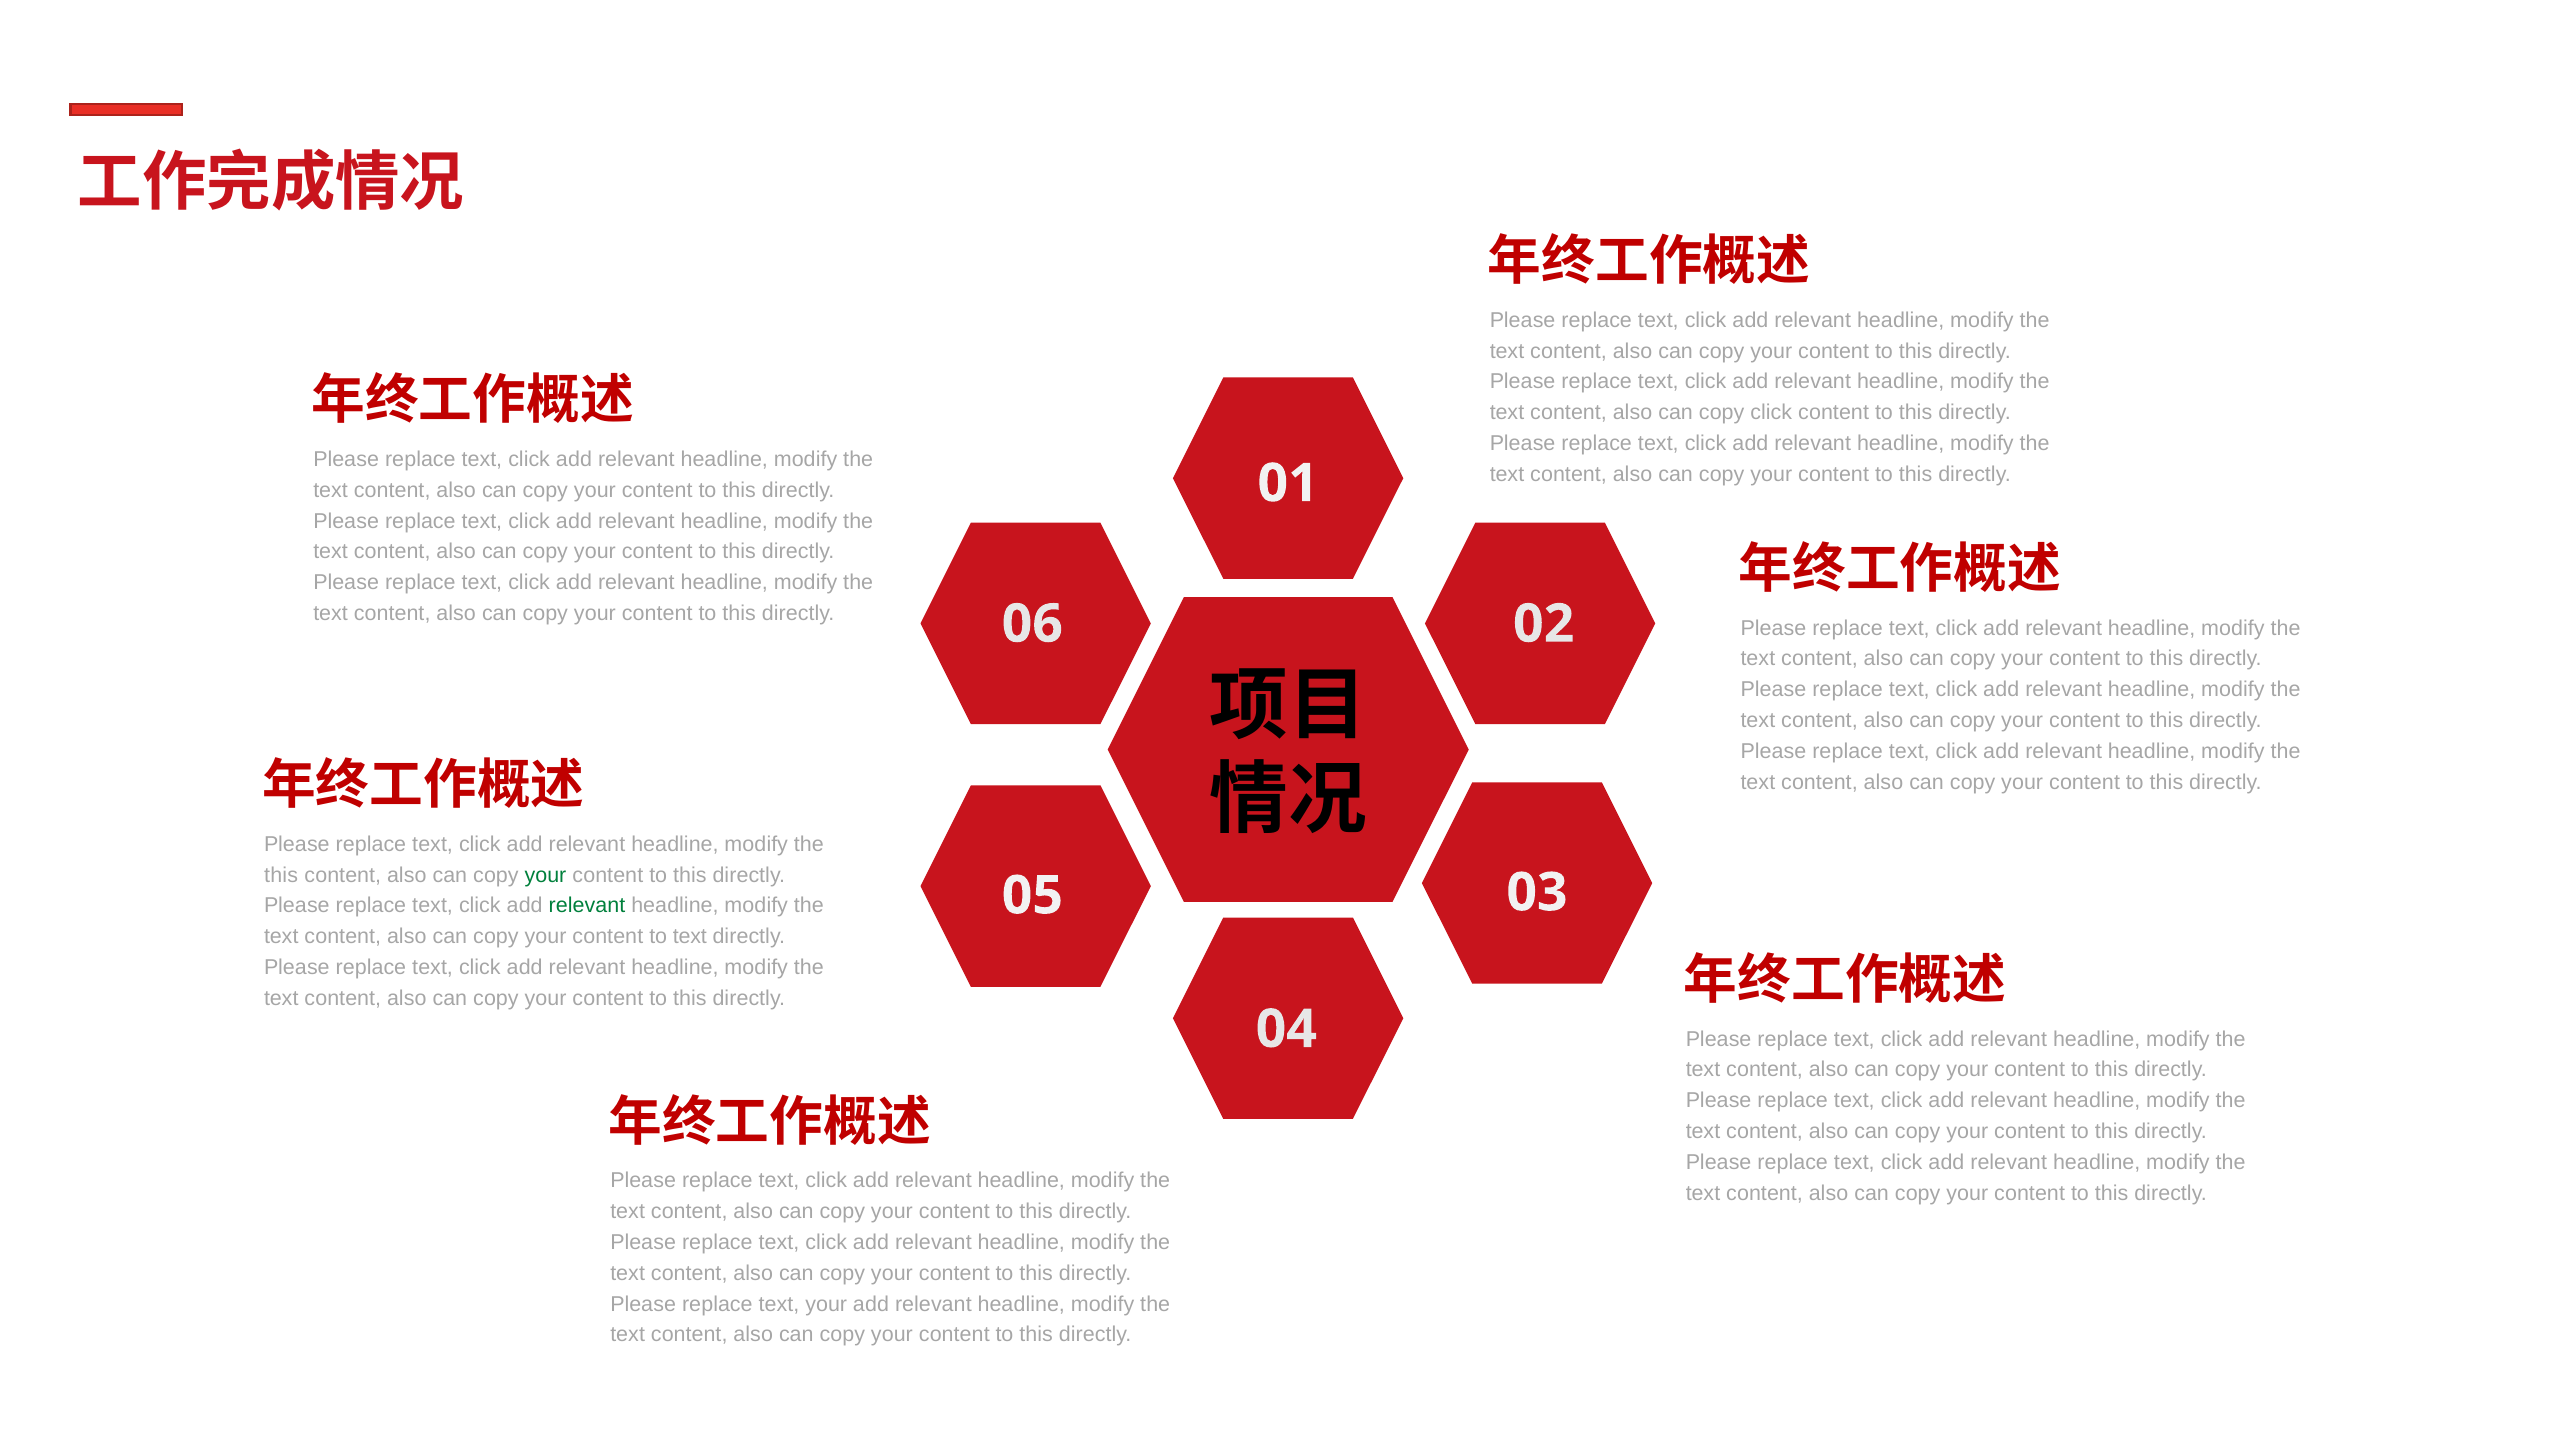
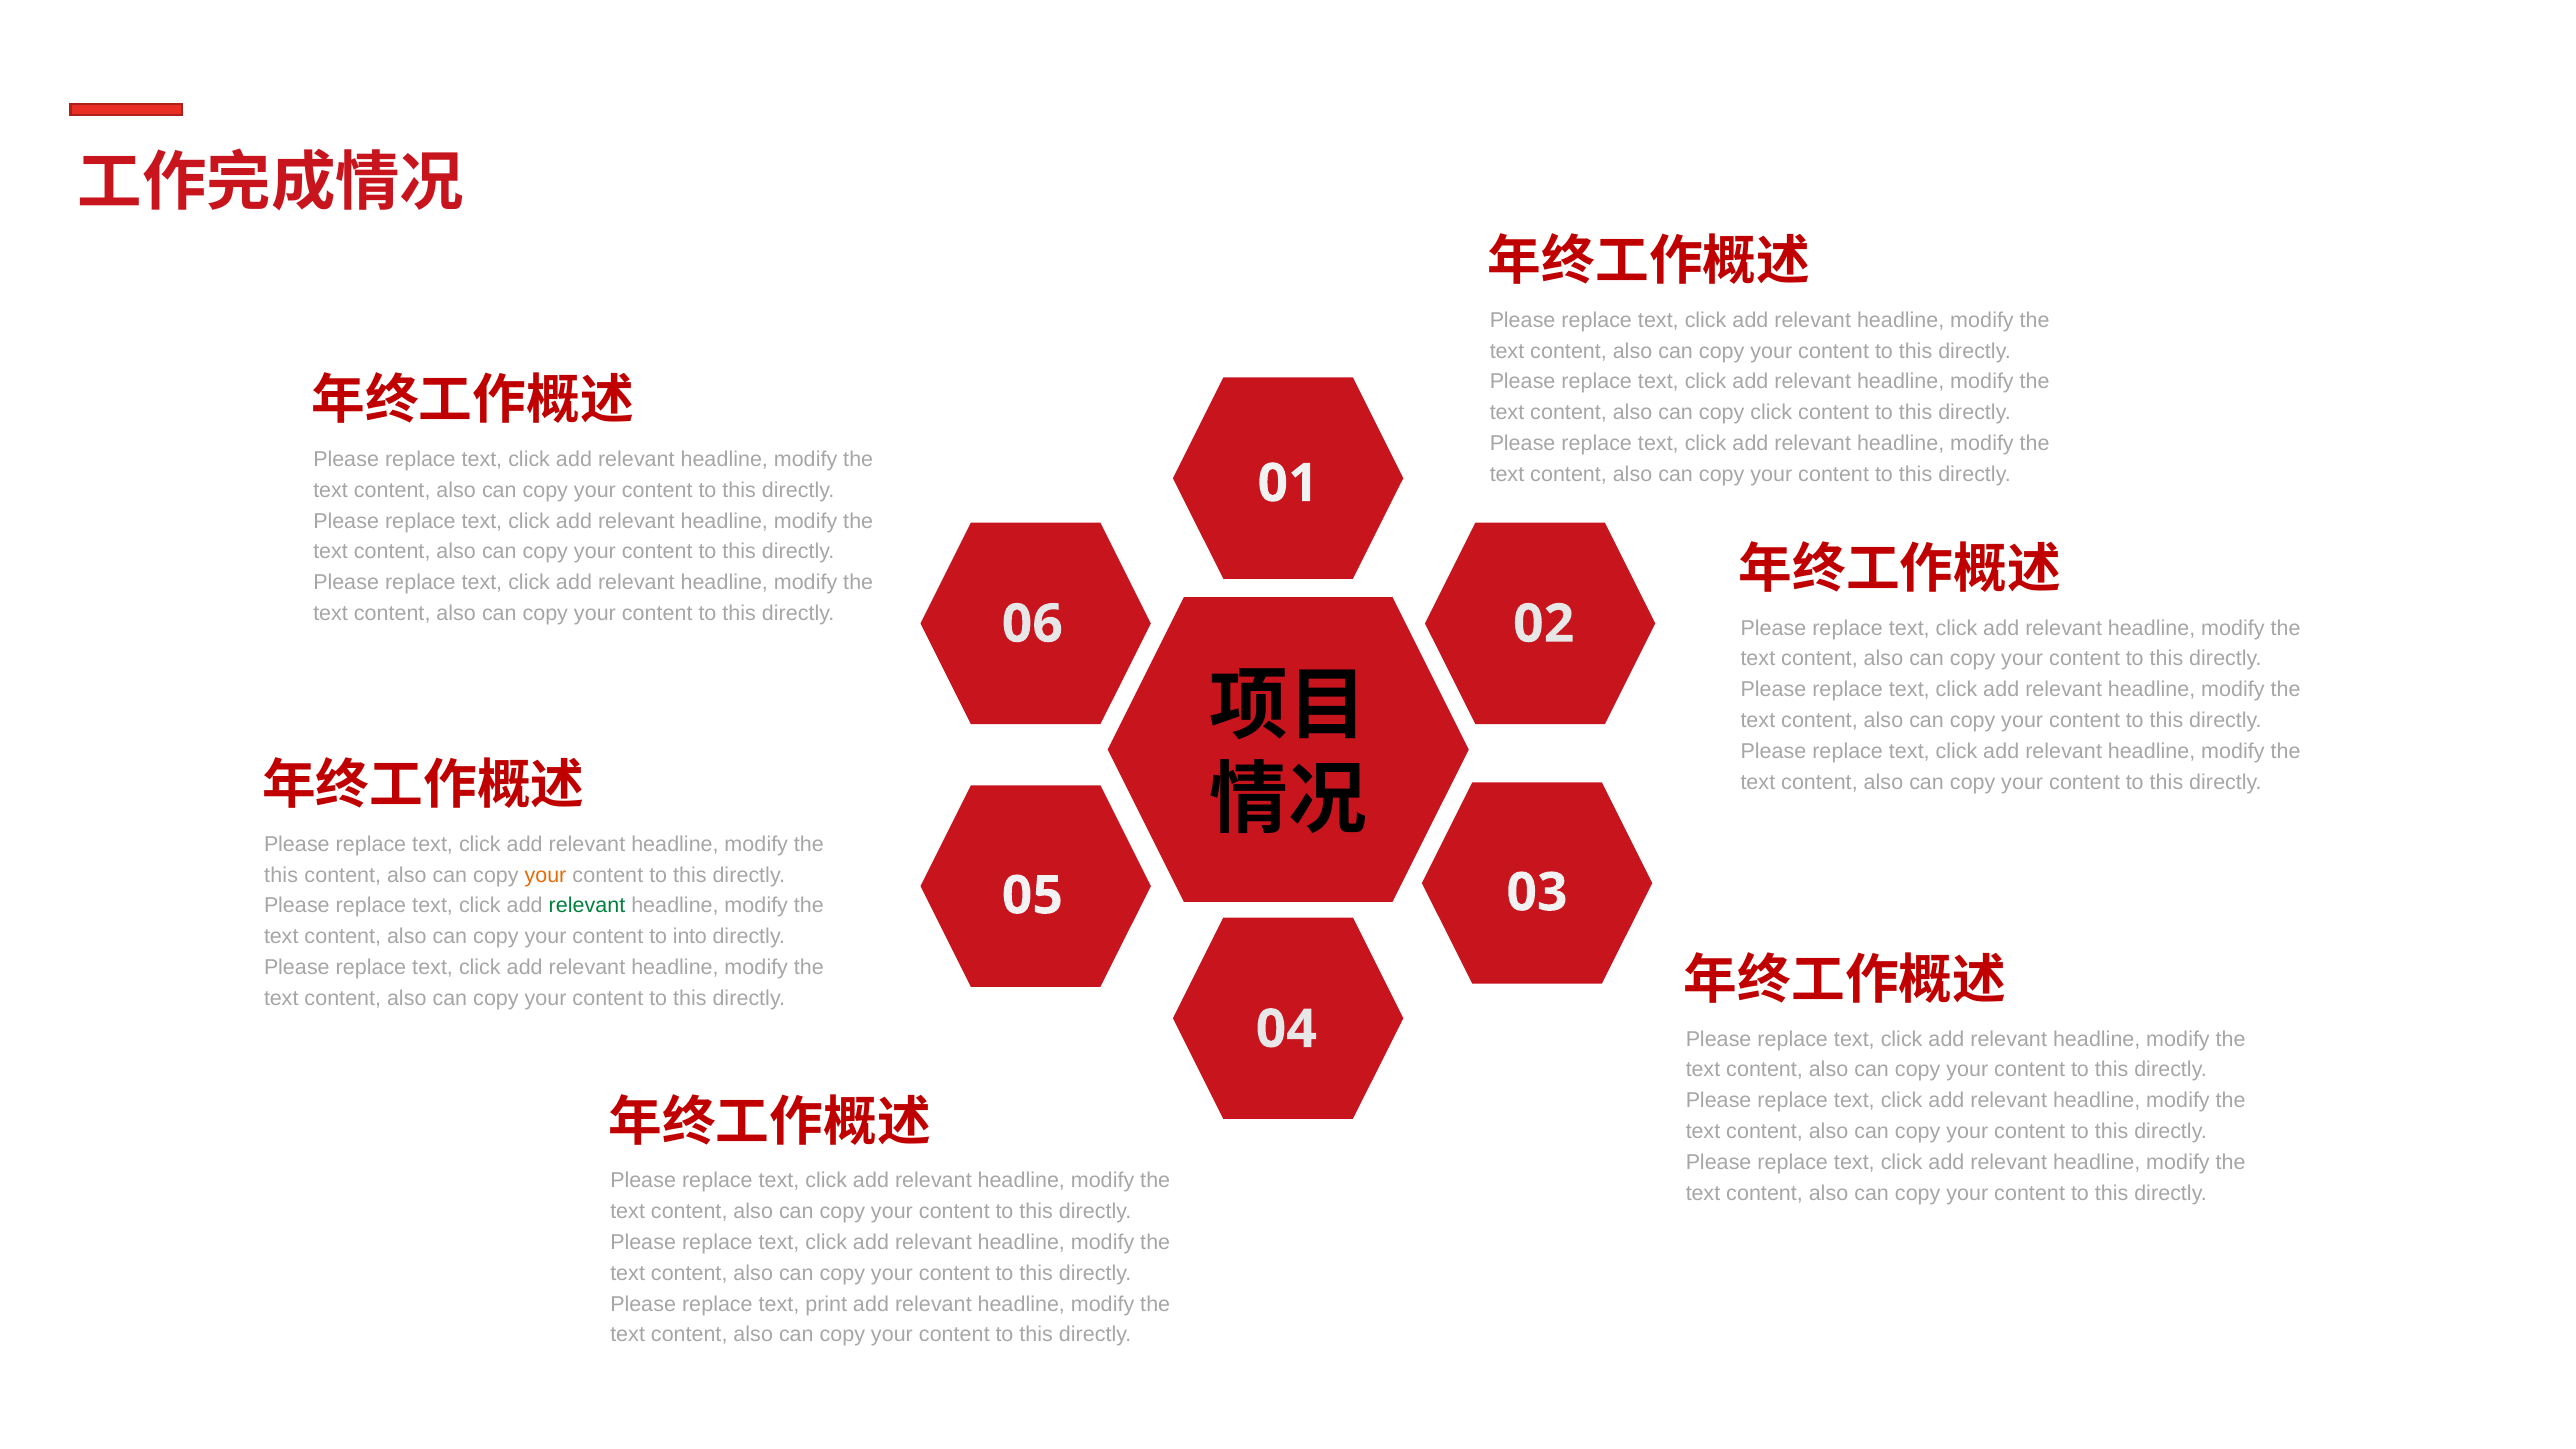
your colour: green -> orange (545, 875)
to text: text -> into (690, 937)
text your: your -> print (826, 1304)
